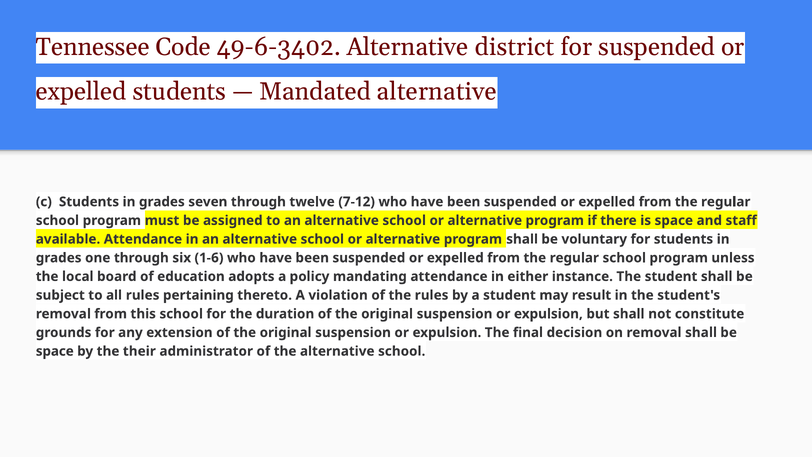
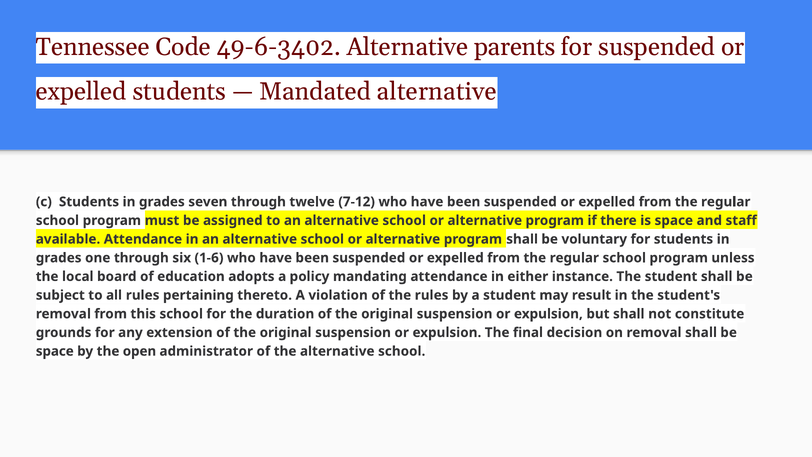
district: district -> parents (515, 47)
their: their -> open (139, 351)
